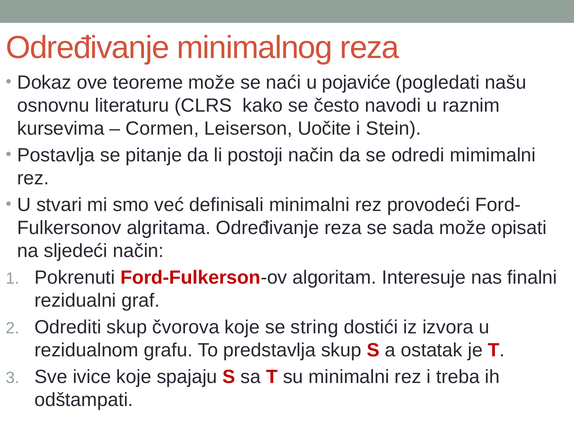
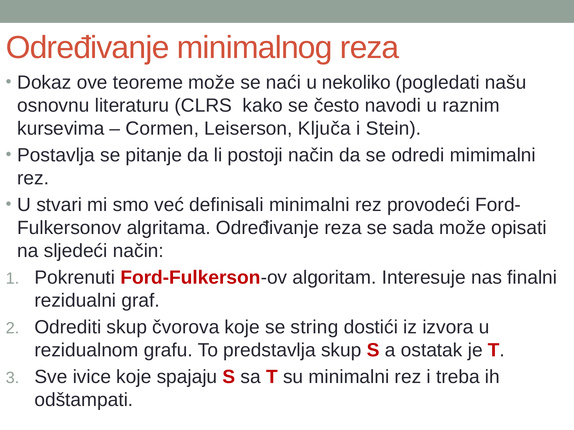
pojaviće: pojaviće -> nekoliko (356, 83)
Uočite: Uočite -> Ključa (324, 129)
